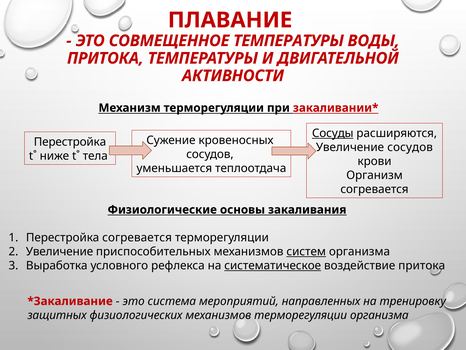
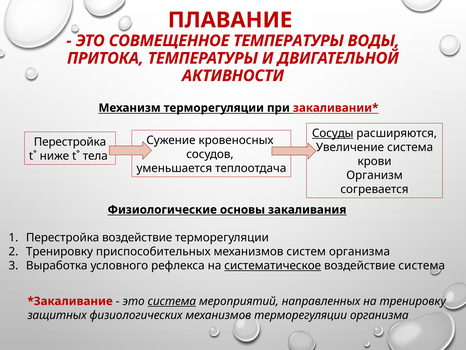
Увеличение сосудов: сосудов -> система (410, 147)
Перестройка согревается: согревается -> воздействие (137, 237)
Увеличение: Увеличение -> Тренировку (59, 251)
систем underline: present -> none (306, 251)
воздействие притока: притока -> система (422, 265)
система underline: none -> present (172, 301)
